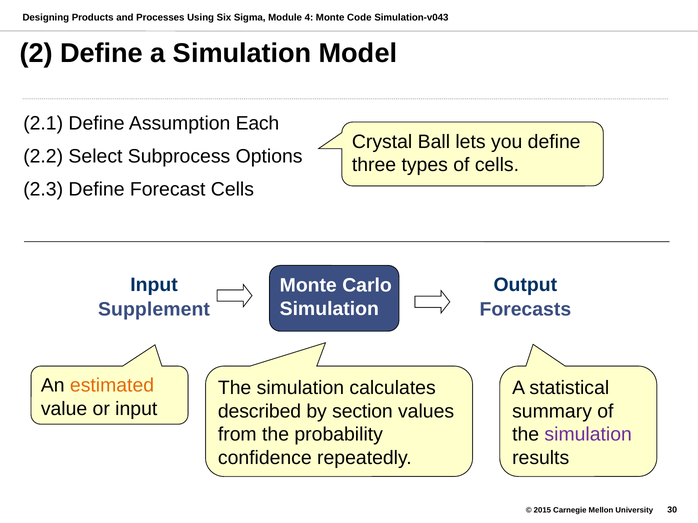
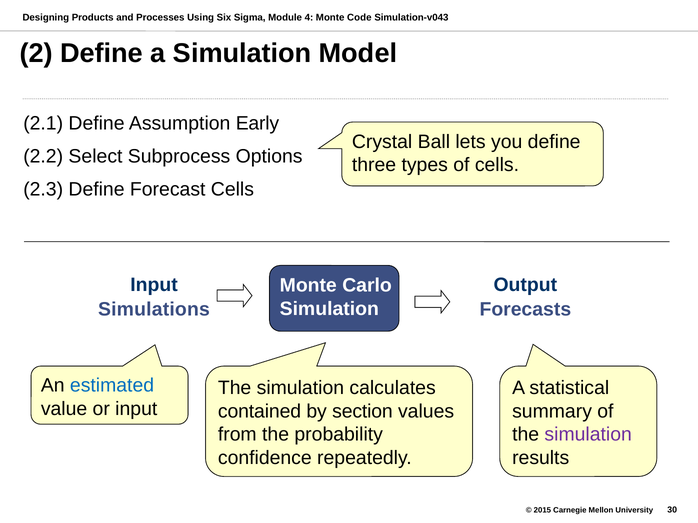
Each: Each -> Early (257, 124)
Supplement: Supplement -> Simulations (154, 310)
estimated colour: orange -> blue (112, 386)
described: described -> contained (260, 412)
